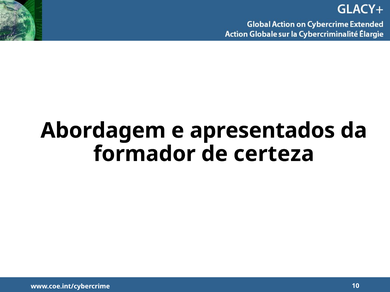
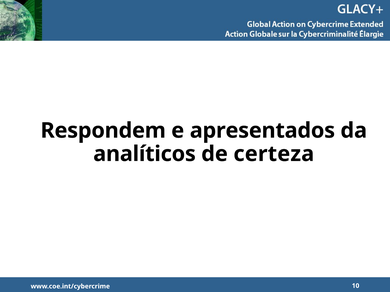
Abordagem: Abordagem -> Respondem (103, 131)
formador: formador -> analíticos (145, 154)
